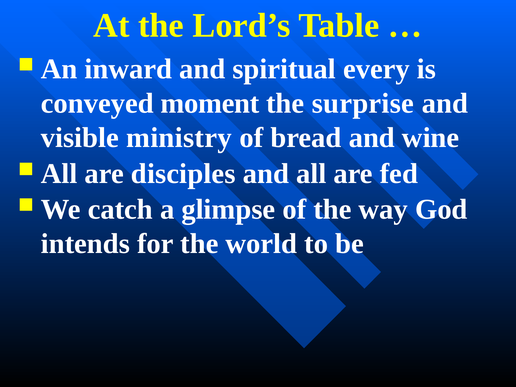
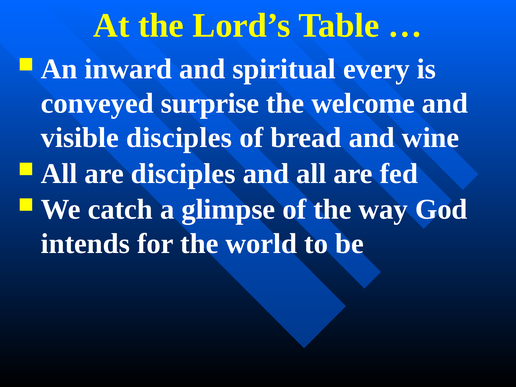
moment: moment -> surprise (210, 103)
surprise: surprise -> welcome (363, 103)
visible ministry: ministry -> disciples (179, 138)
